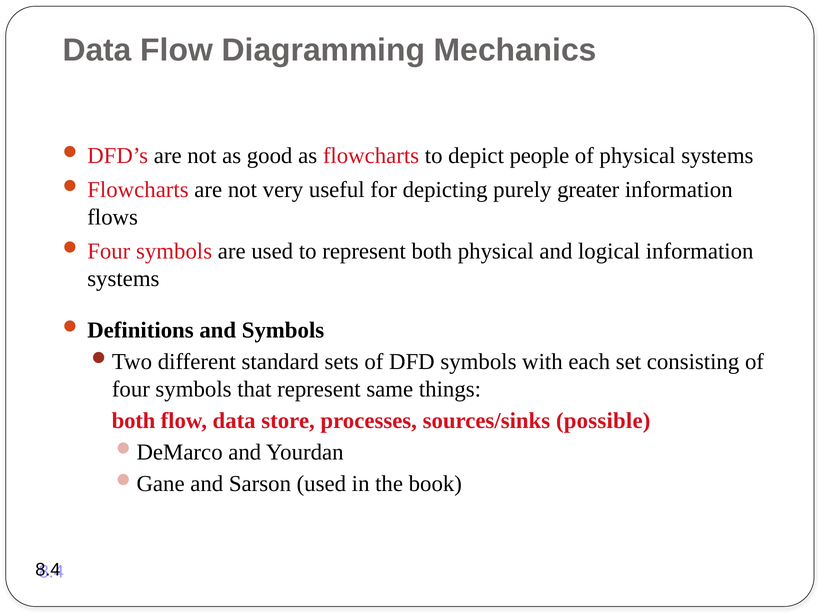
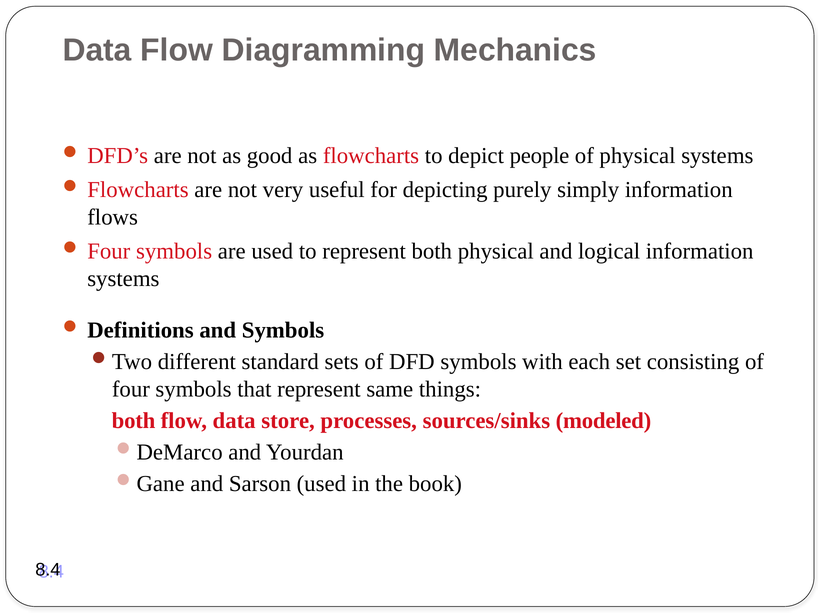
greater: greater -> simply (588, 190)
possible: possible -> modeled (603, 421)
